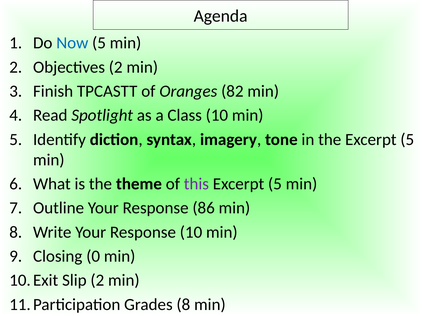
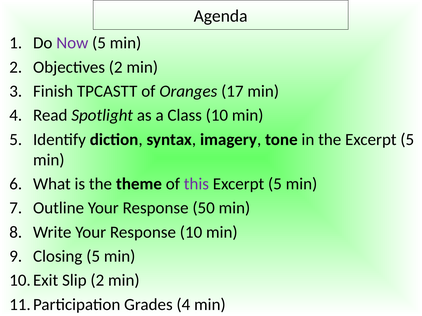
Now colour: blue -> purple (72, 43)
82: 82 -> 17 (232, 91)
86: 86 -> 50 (204, 208)
Closing 0: 0 -> 5 (93, 257)
Grades 8: 8 -> 4 (183, 305)
